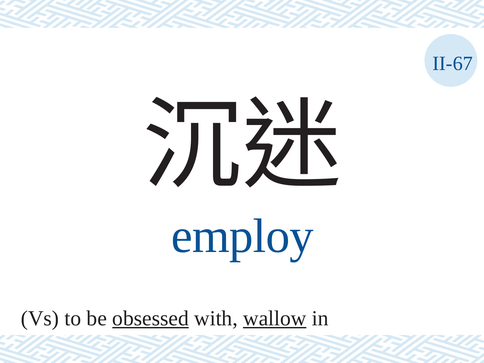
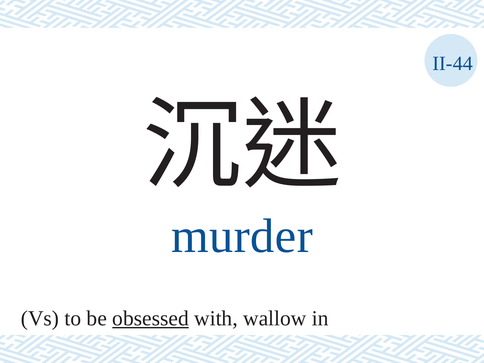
II-67: II-67 -> II-44 (453, 63)
employ: employ -> murder (242, 236)
wallow underline: present -> none (275, 318)
